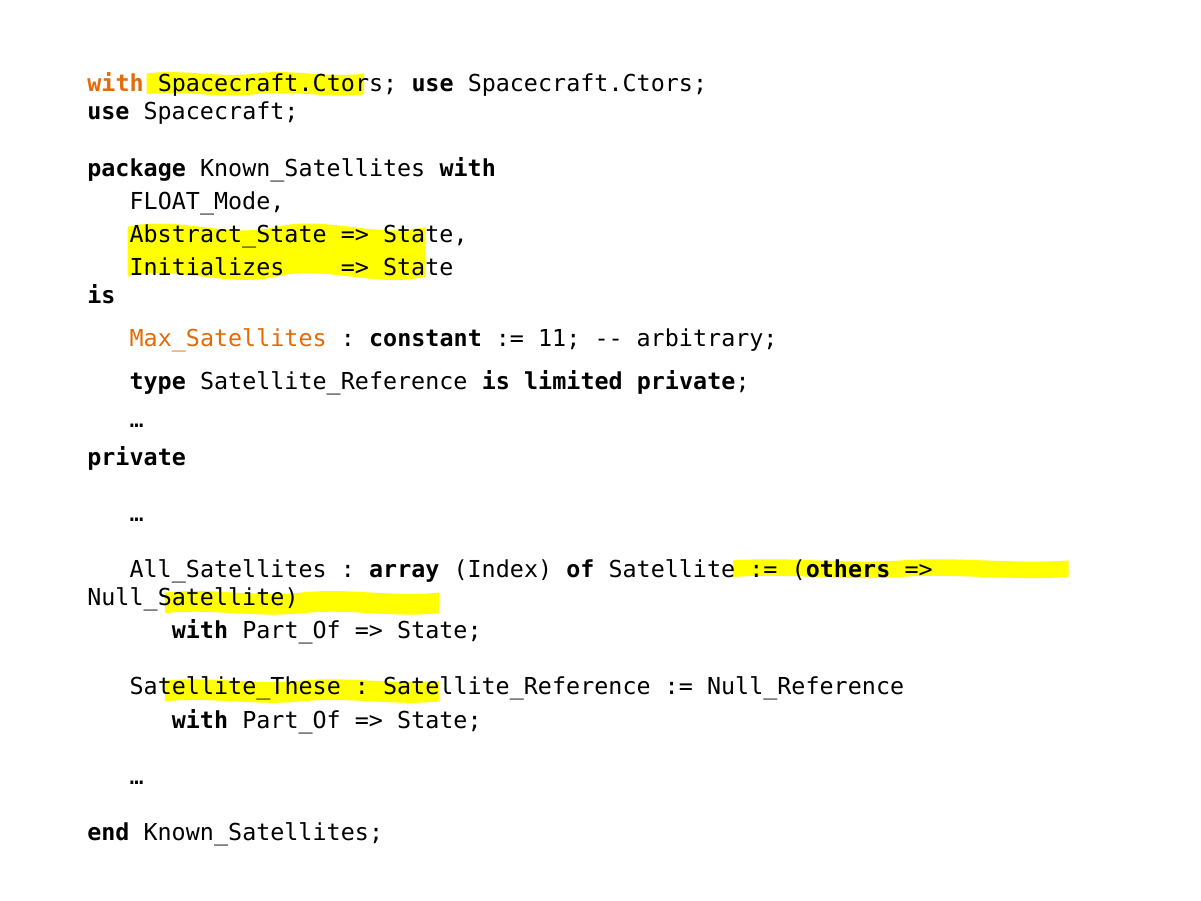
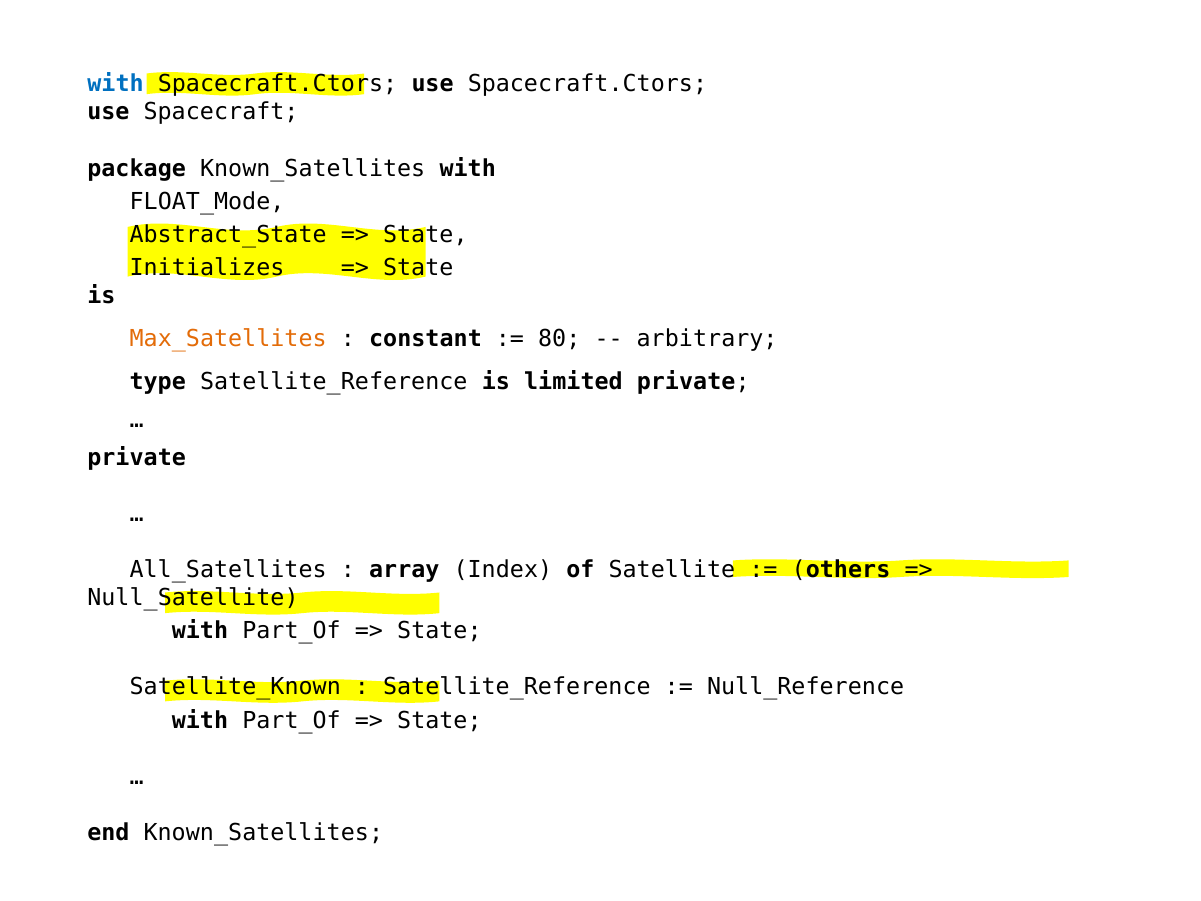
with colour: orange -> blue (116, 84)
11: 11 -> 80 (559, 339)
Satellite_These: Satellite_These -> Satellite_Known (235, 687)
